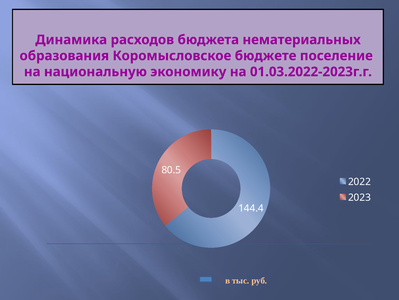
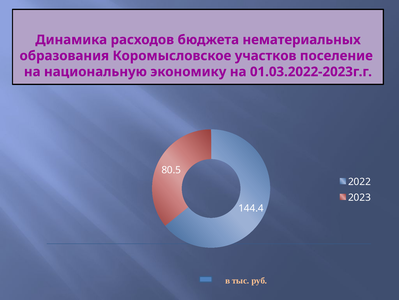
бюджете: бюджете -> участков (266, 56)
